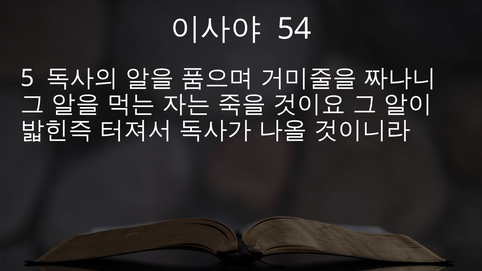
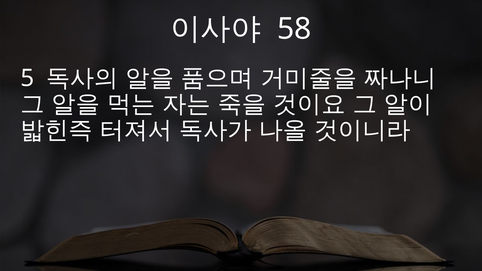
54: 54 -> 58 (294, 29)
